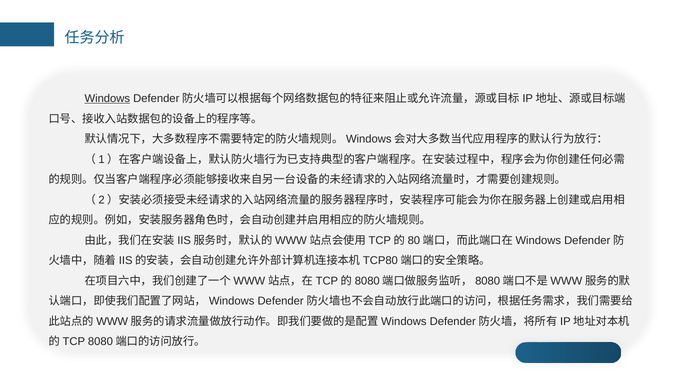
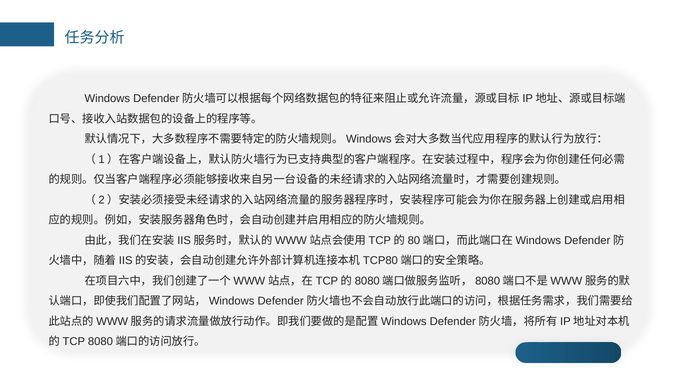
Windows underline: present -> none (107, 98)
